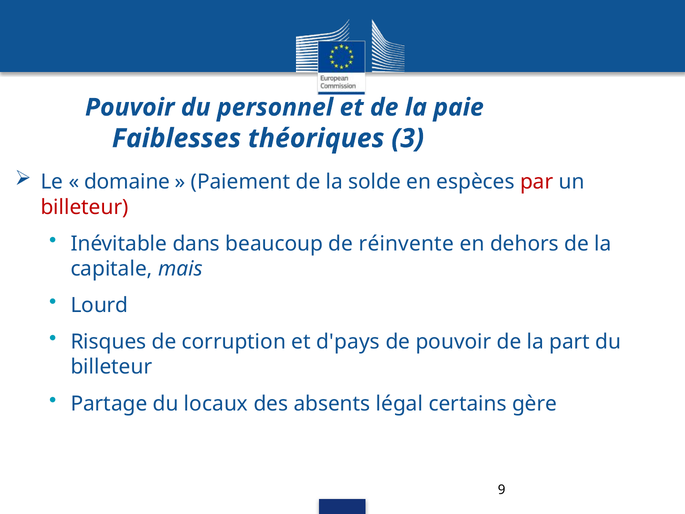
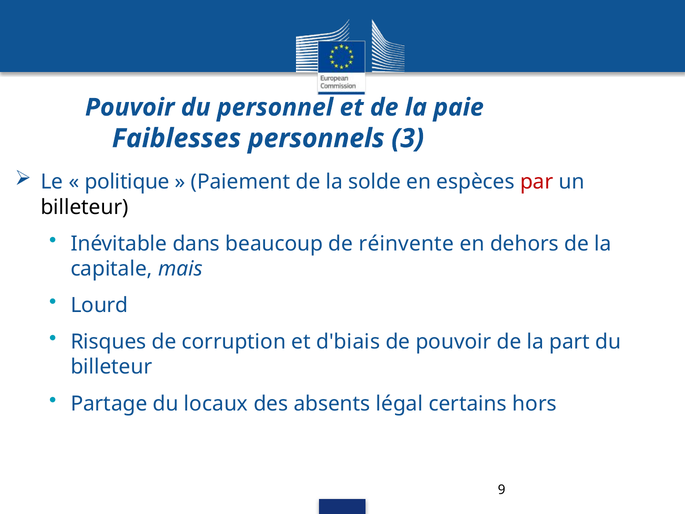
théoriques: théoriques -> personnels (316, 138)
domaine: domaine -> politique (127, 182)
billeteur colour: red -> black (85, 207)
d'pays: d'pays -> d'biais (348, 342)
gère: gère -> hors (535, 403)
